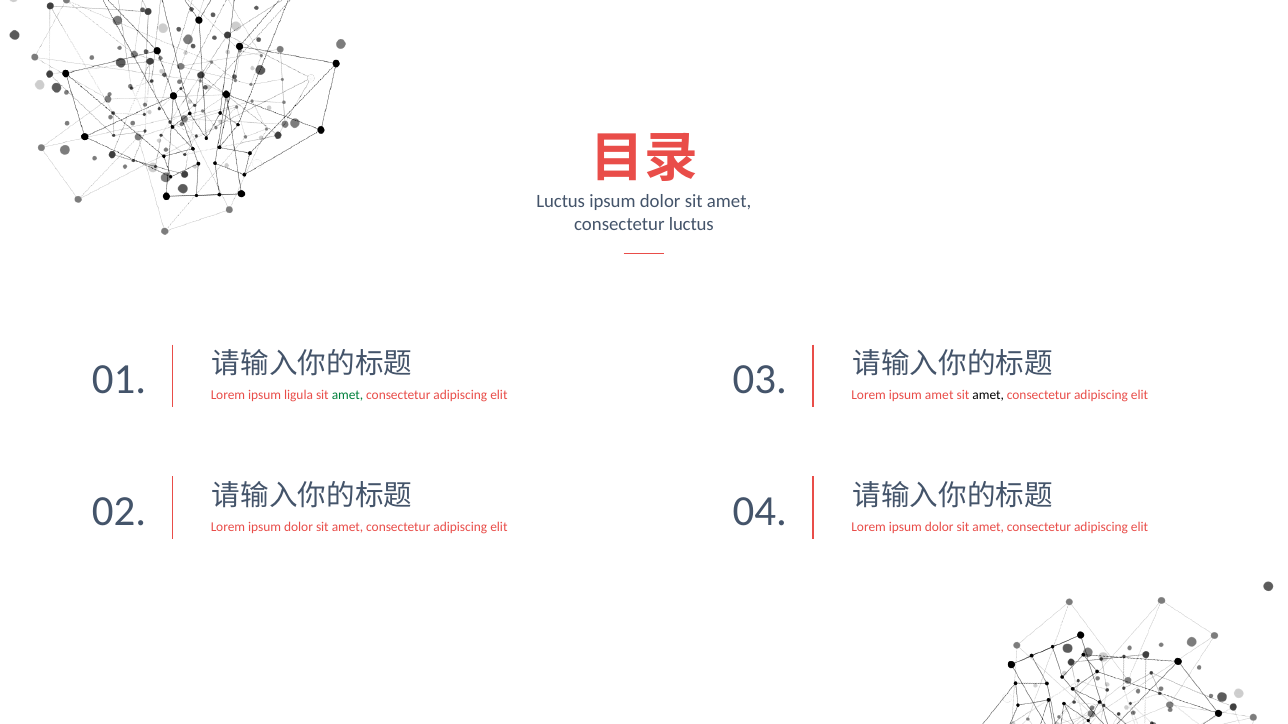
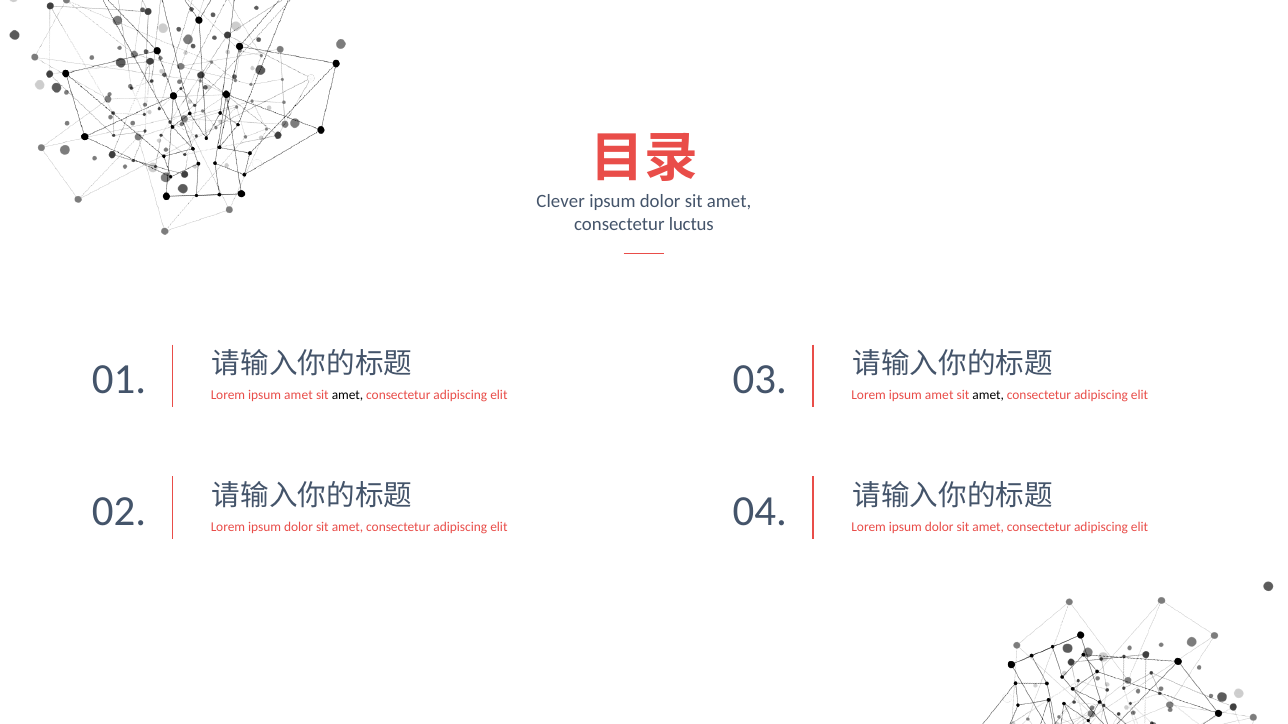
Luctus: Luctus -> Clever (561, 202)
ligula: ligula -> amet (298, 395)
amet colour: green -> black (347, 395)
